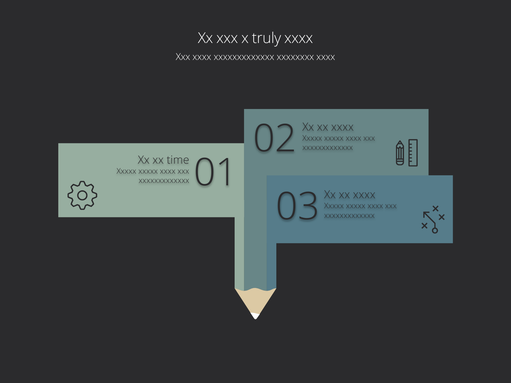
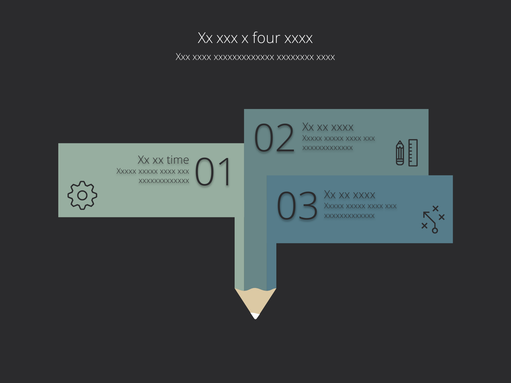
truly: truly -> four (266, 38)
